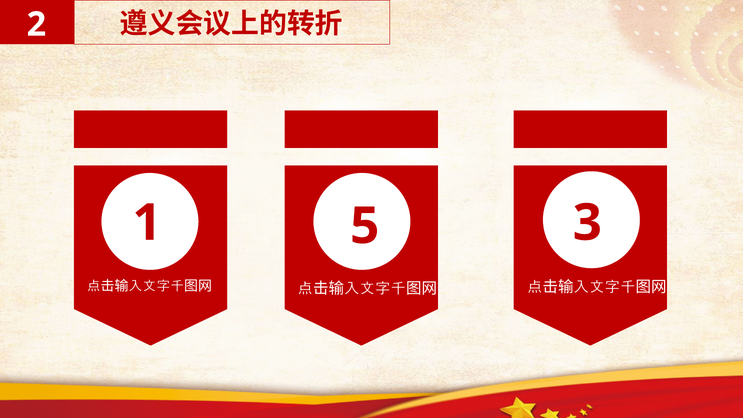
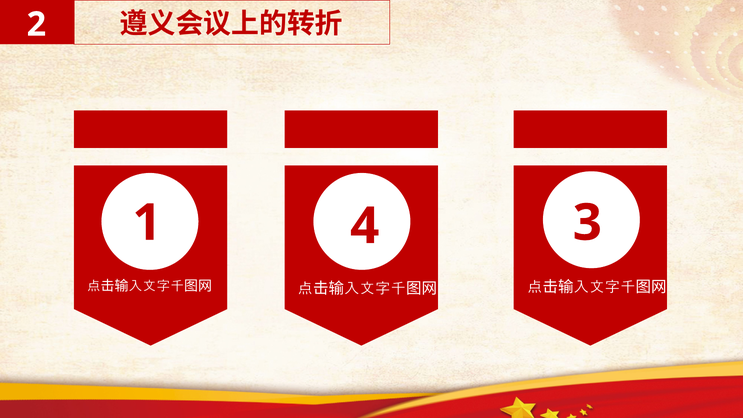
5: 5 -> 4 (365, 226)
